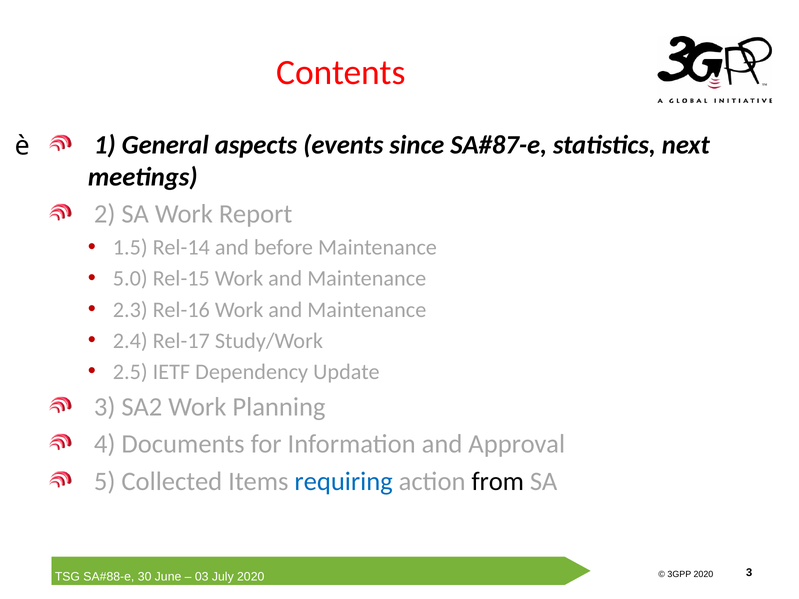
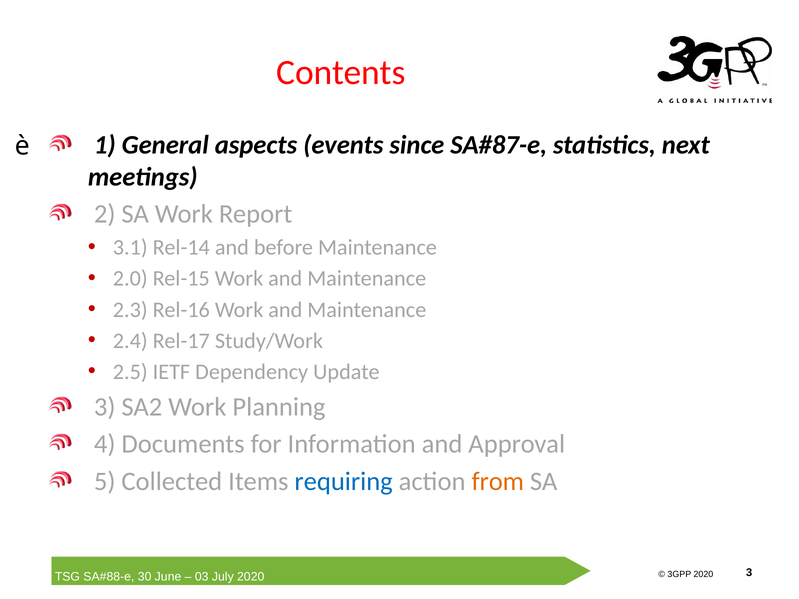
1.5: 1.5 -> 3.1 (130, 248)
5.0: 5.0 -> 2.0 (130, 279)
from colour: black -> orange (498, 481)
